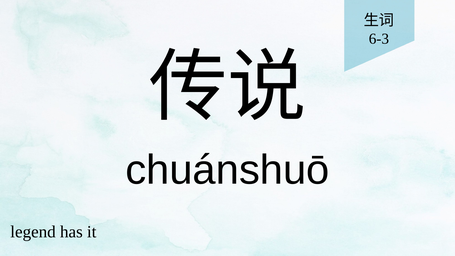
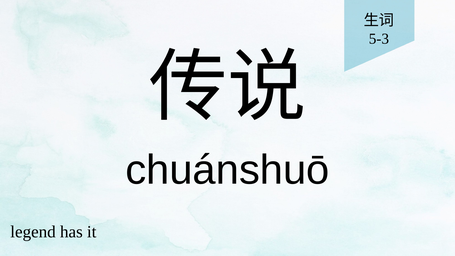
6-3: 6-3 -> 5-3 (379, 39)
